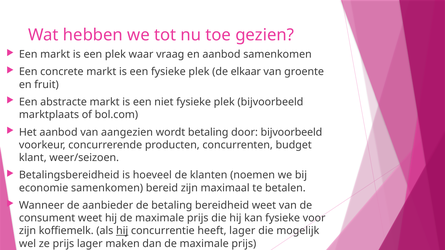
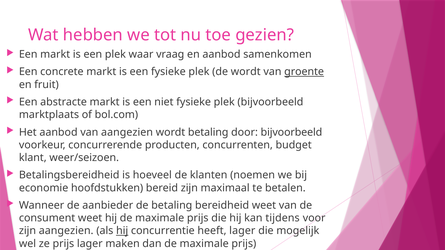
de elkaar: elkaar -> wordt (246, 72)
groente underline: none -> present (304, 72)
economie samenkomen: samenkomen -> hoofdstukken (107, 188)
kan fysieke: fysieke -> tijdens (283, 218)
zijn koffiemelk: koffiemelk -> aangezien (66, 231)
